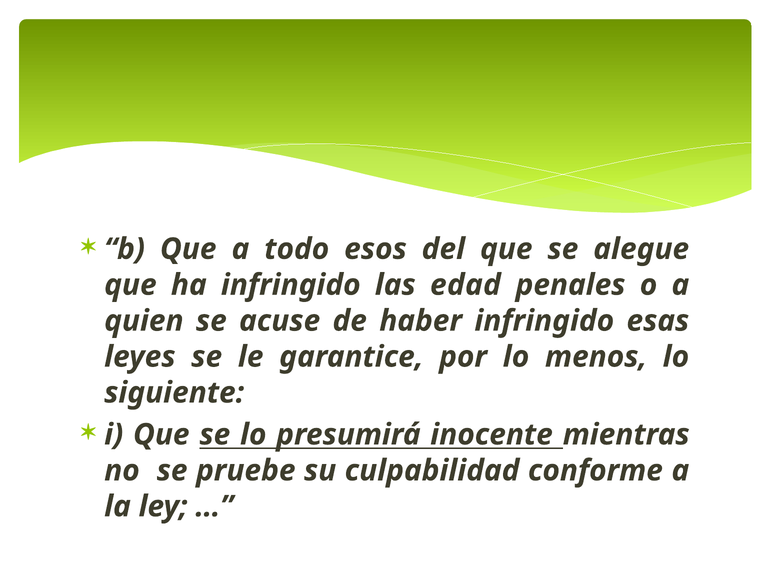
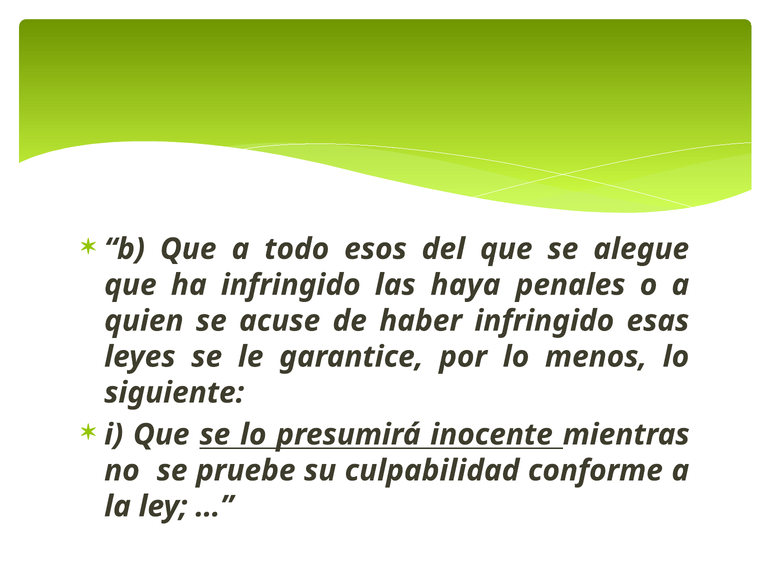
edad: edad -> haya (465, 285)
